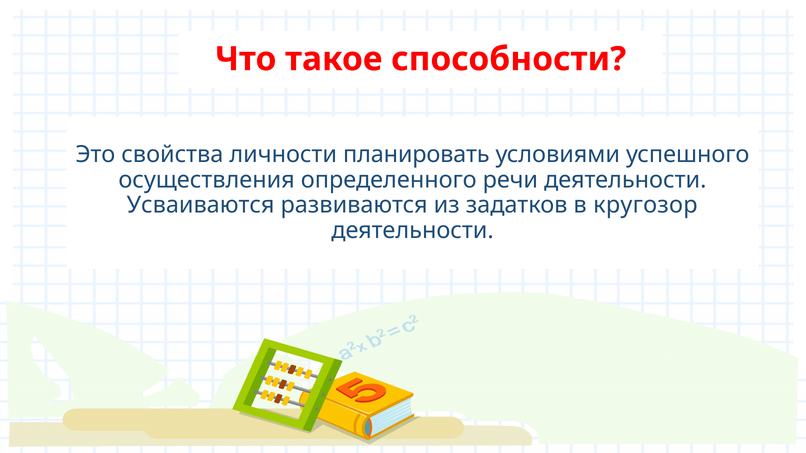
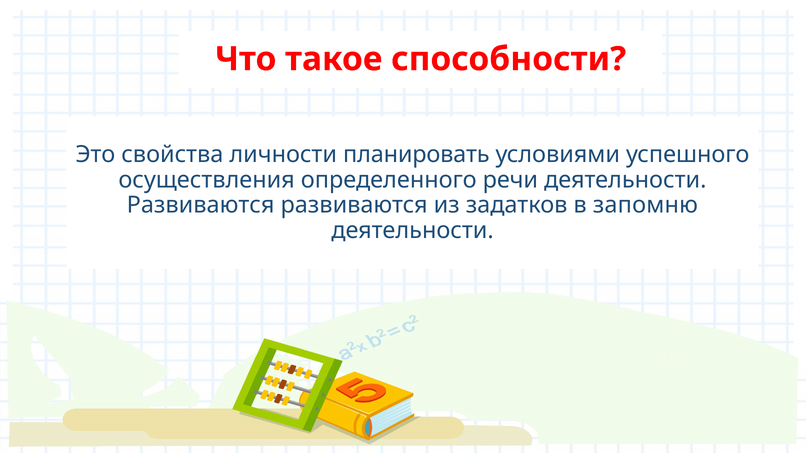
Усваиваются: Усваиваются -> Развиваются (201, 205)
кругозор: кругозор -> запомню (645, 205)
